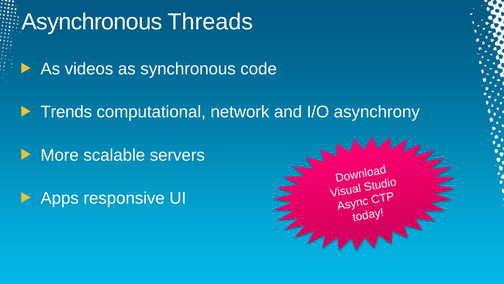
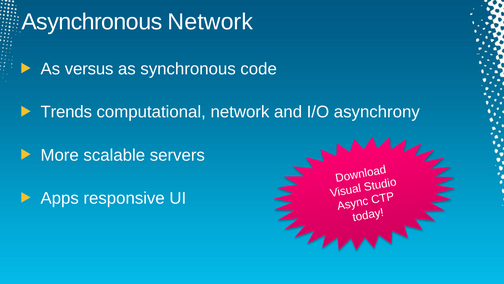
Asynchronous Threads: Threads -> Network (210, 22)
videos: videos -> versus (89, 69)
